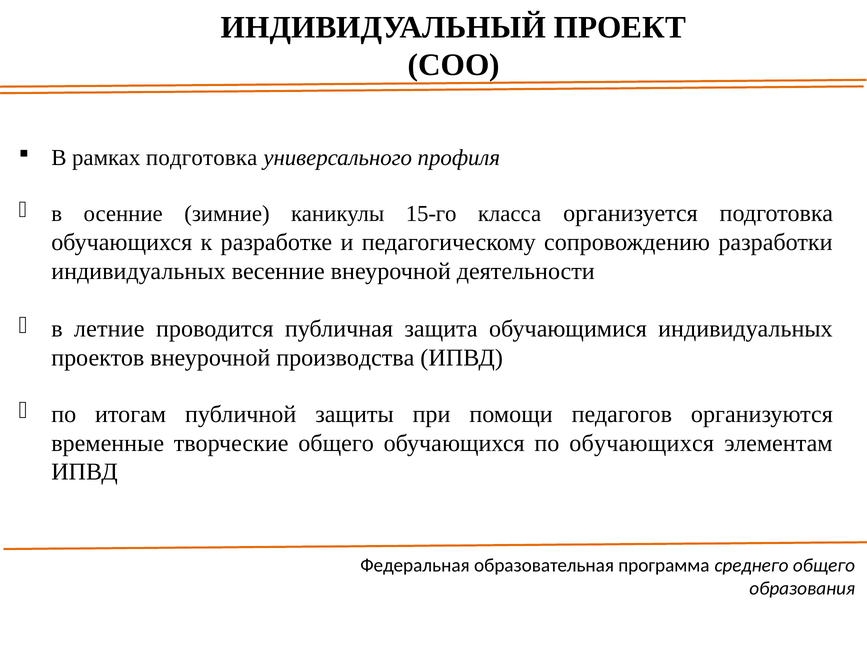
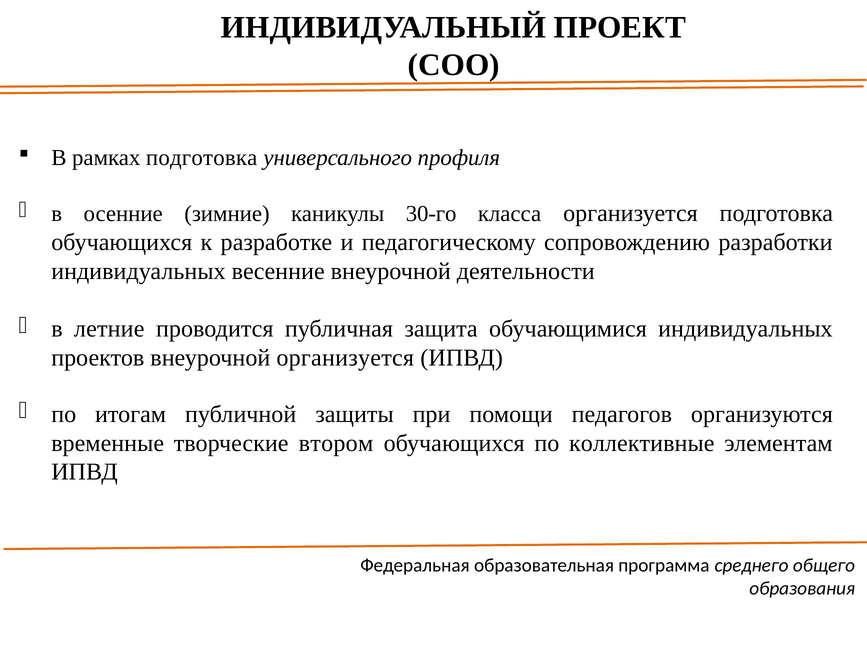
15-го: 15-го -> 30-го (431, 214)
внеурочной производства: производства -> организуется (345, 358)
творческие общего: общего -> втором (336, 443)
по обучающихся: обучающихся -> коллективные (642, 443)
